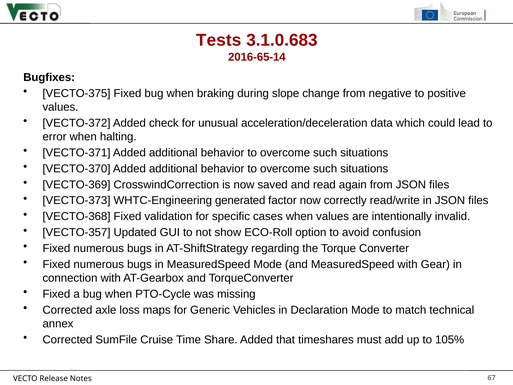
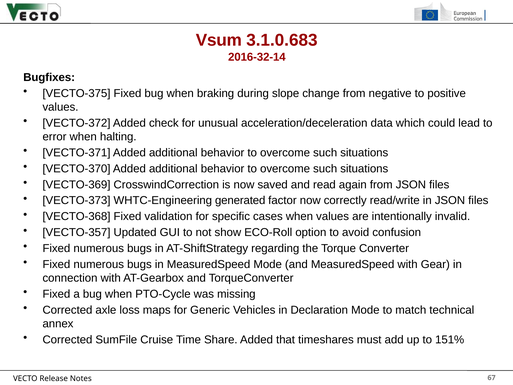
Tests: Tests -> Vsum (219, 40)
2016-65-14: 2016-65-14 -> 2016-32-14 (257, 57)
105%: 105% -> 151% (450, 339)
